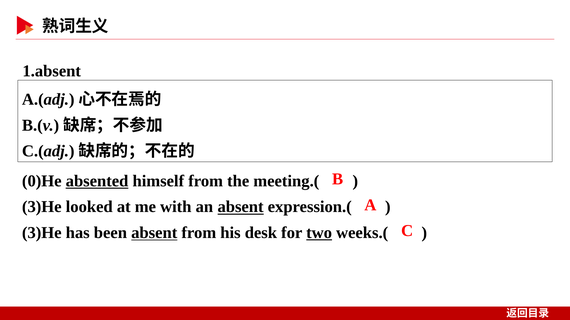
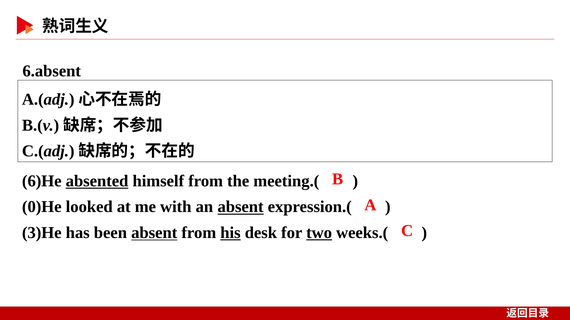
1.absent: 1.absent -> 6.absent (52, 71)
0)He: 0)He -> 6)He (42, 181)
3)He: 3)He -> 0)He (42, 207)
his underline: none -> present (230, 233)
